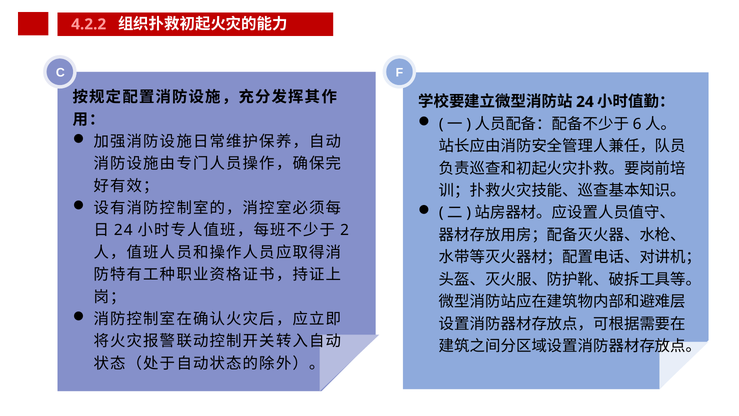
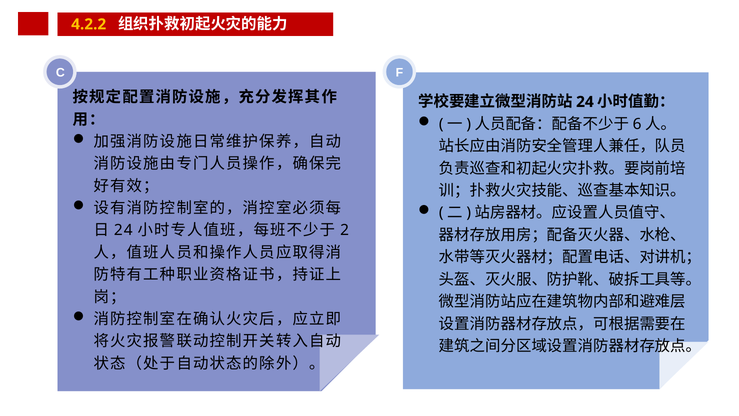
4.2.2 colour: pink -> yellow (89, 24)
